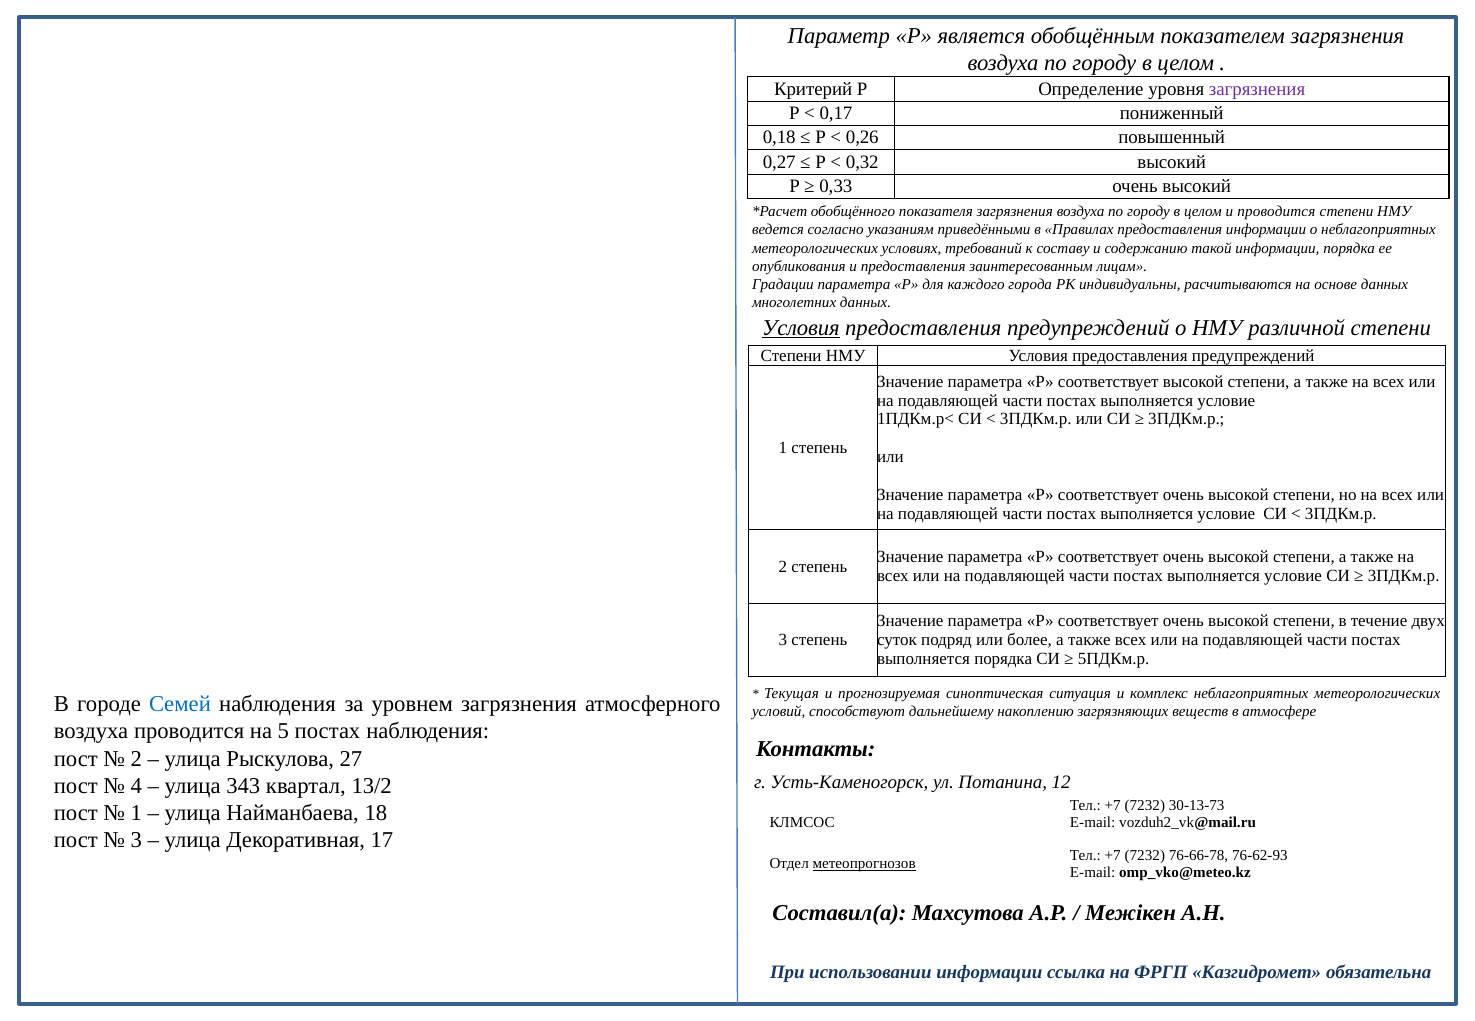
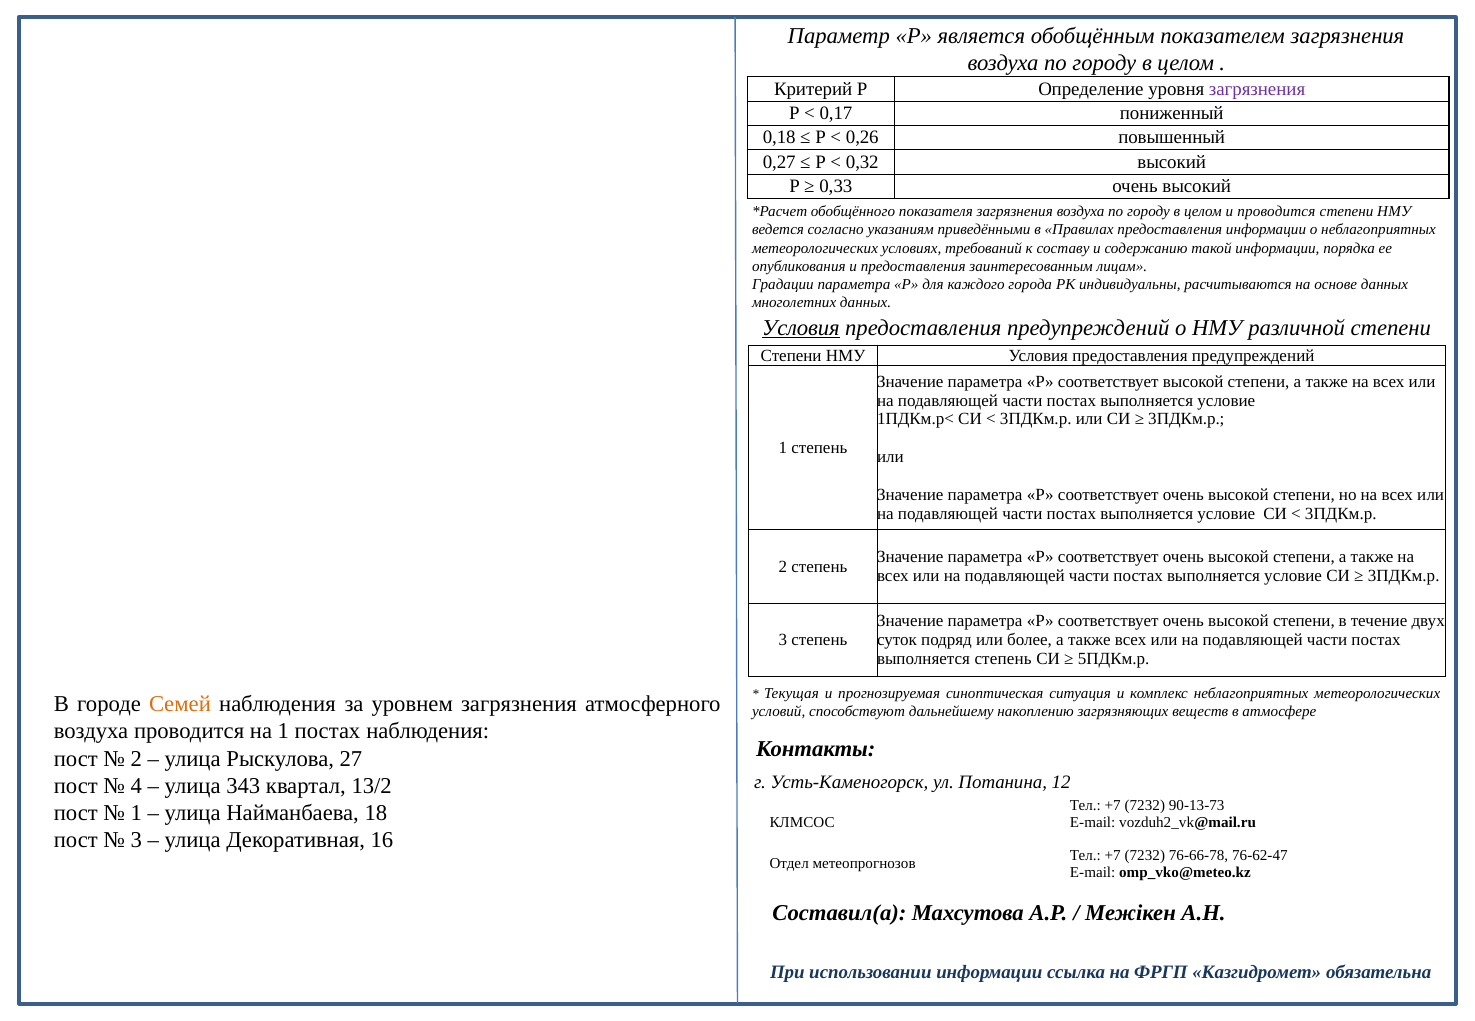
выполняется порядка: порядка -> степень (1003, 659)
Семей colour: blue -> orange (180, 704)
на 5: 5 -> 1 (283, 731)
30-13-73: 30-13-73 -> 90-13-73 (1197, 806)
17: 17 -> 16 (382, 840)
76-62-93: 76-62-93 -> 76-62-47 (1260, 856)
метеопрогнозов underline: present -> none (864, 864)
